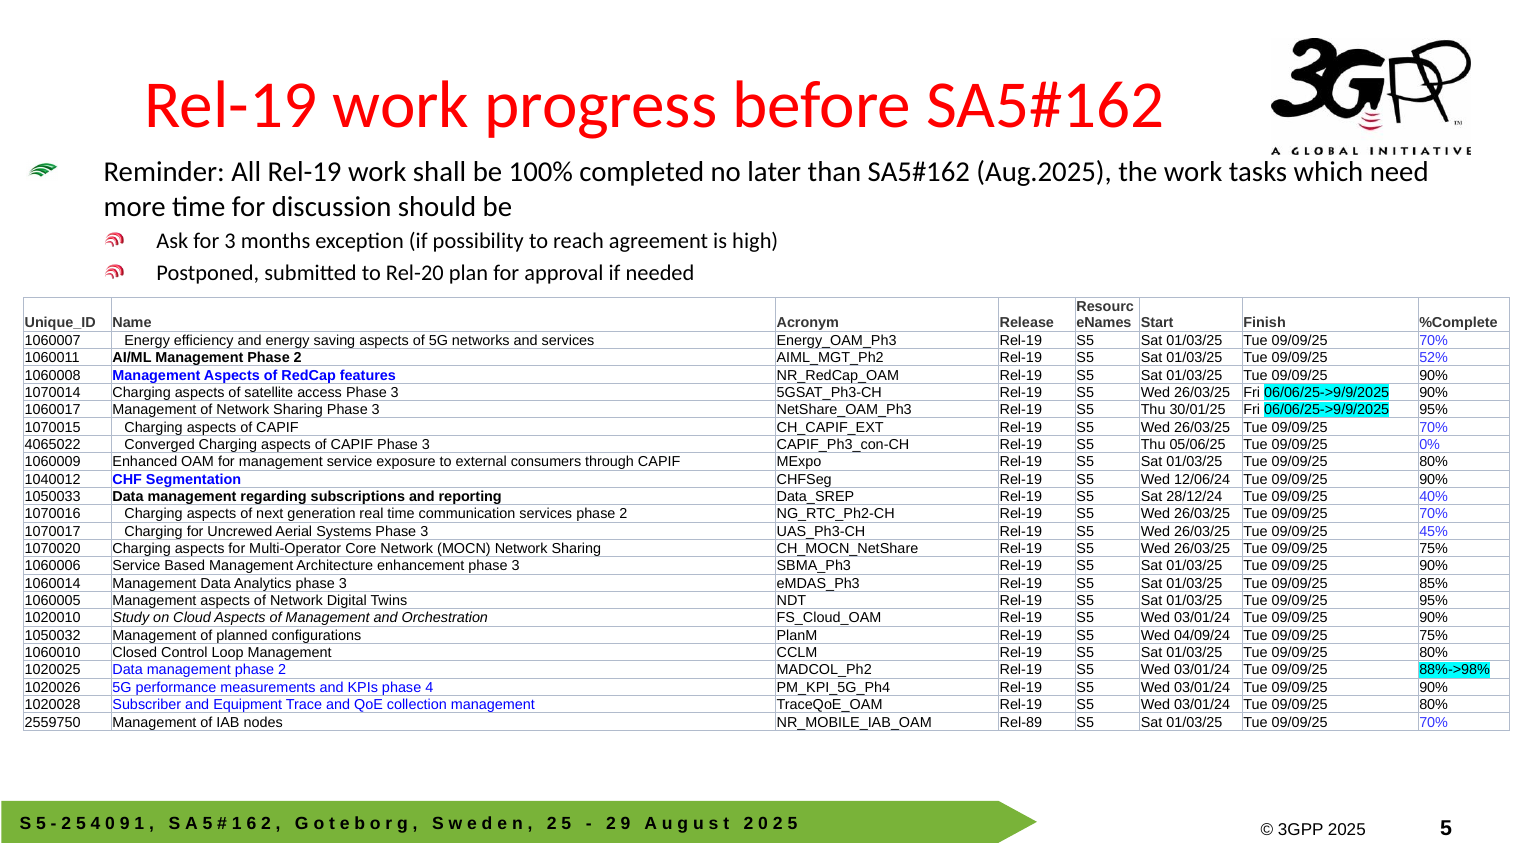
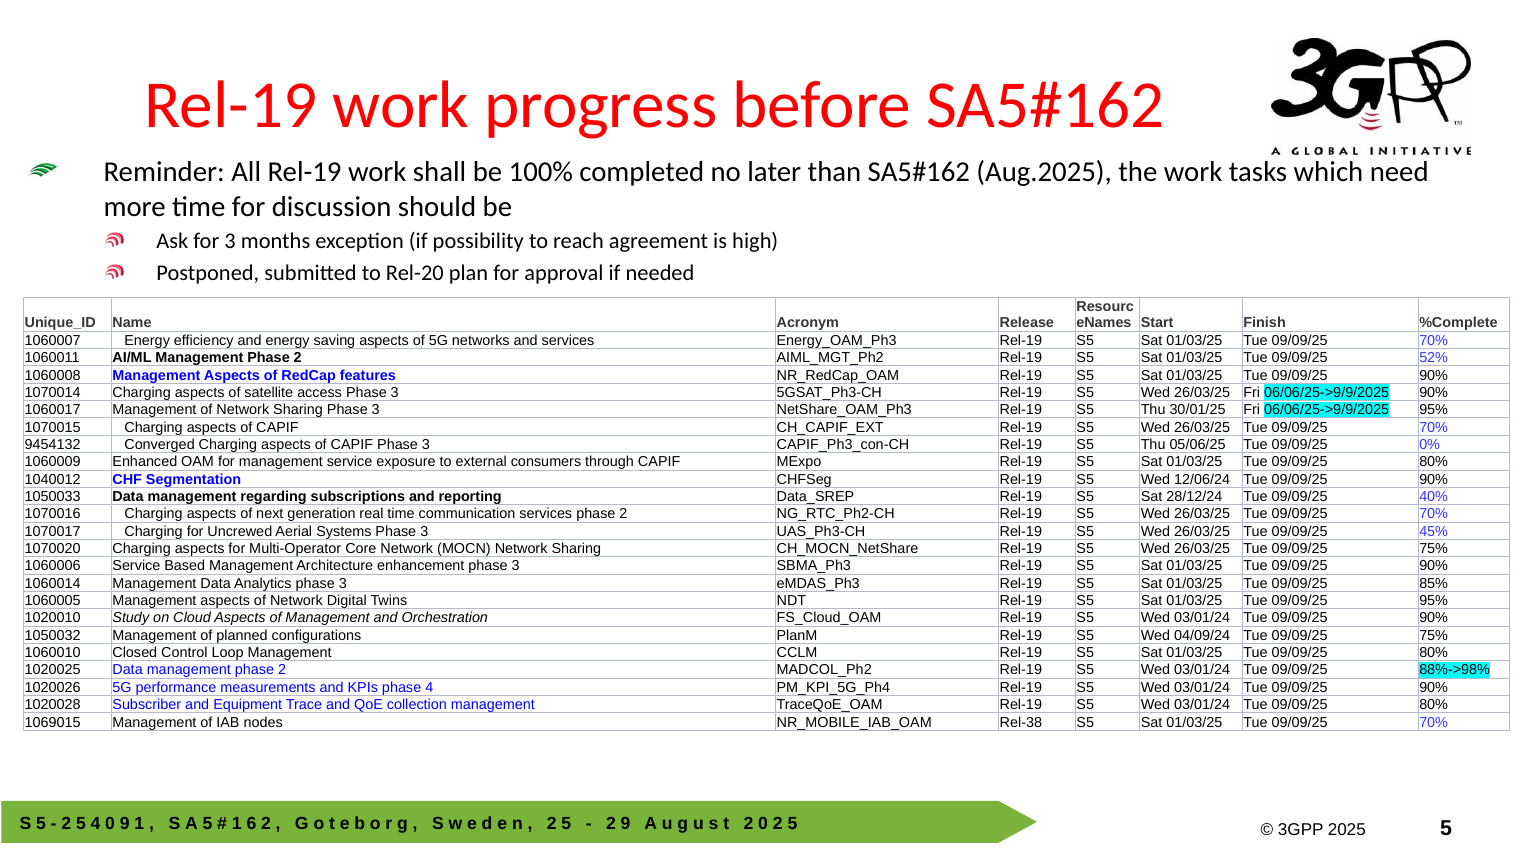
4065022: 4065022 -> 9454132 (53, 445)
2559750: 2559750 -> 1069015 (53, 723)
Rel-89: Rel-89 -> Rel-38 (1021, 723)
